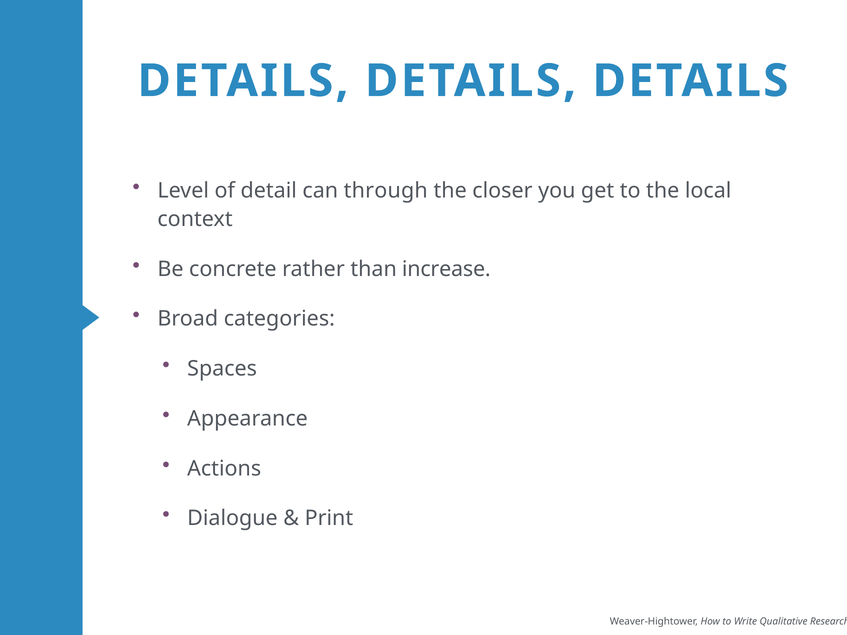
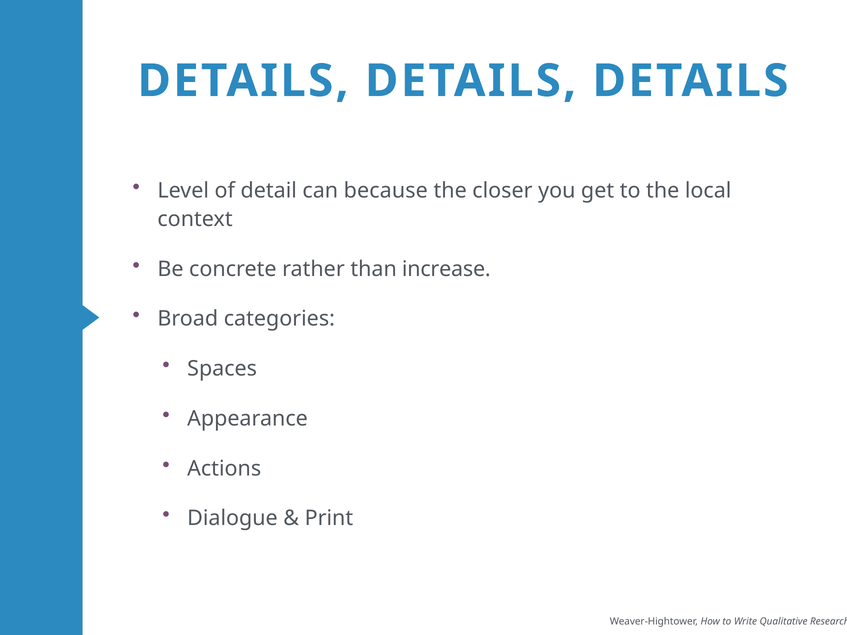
through: through -> because (386, 191)
